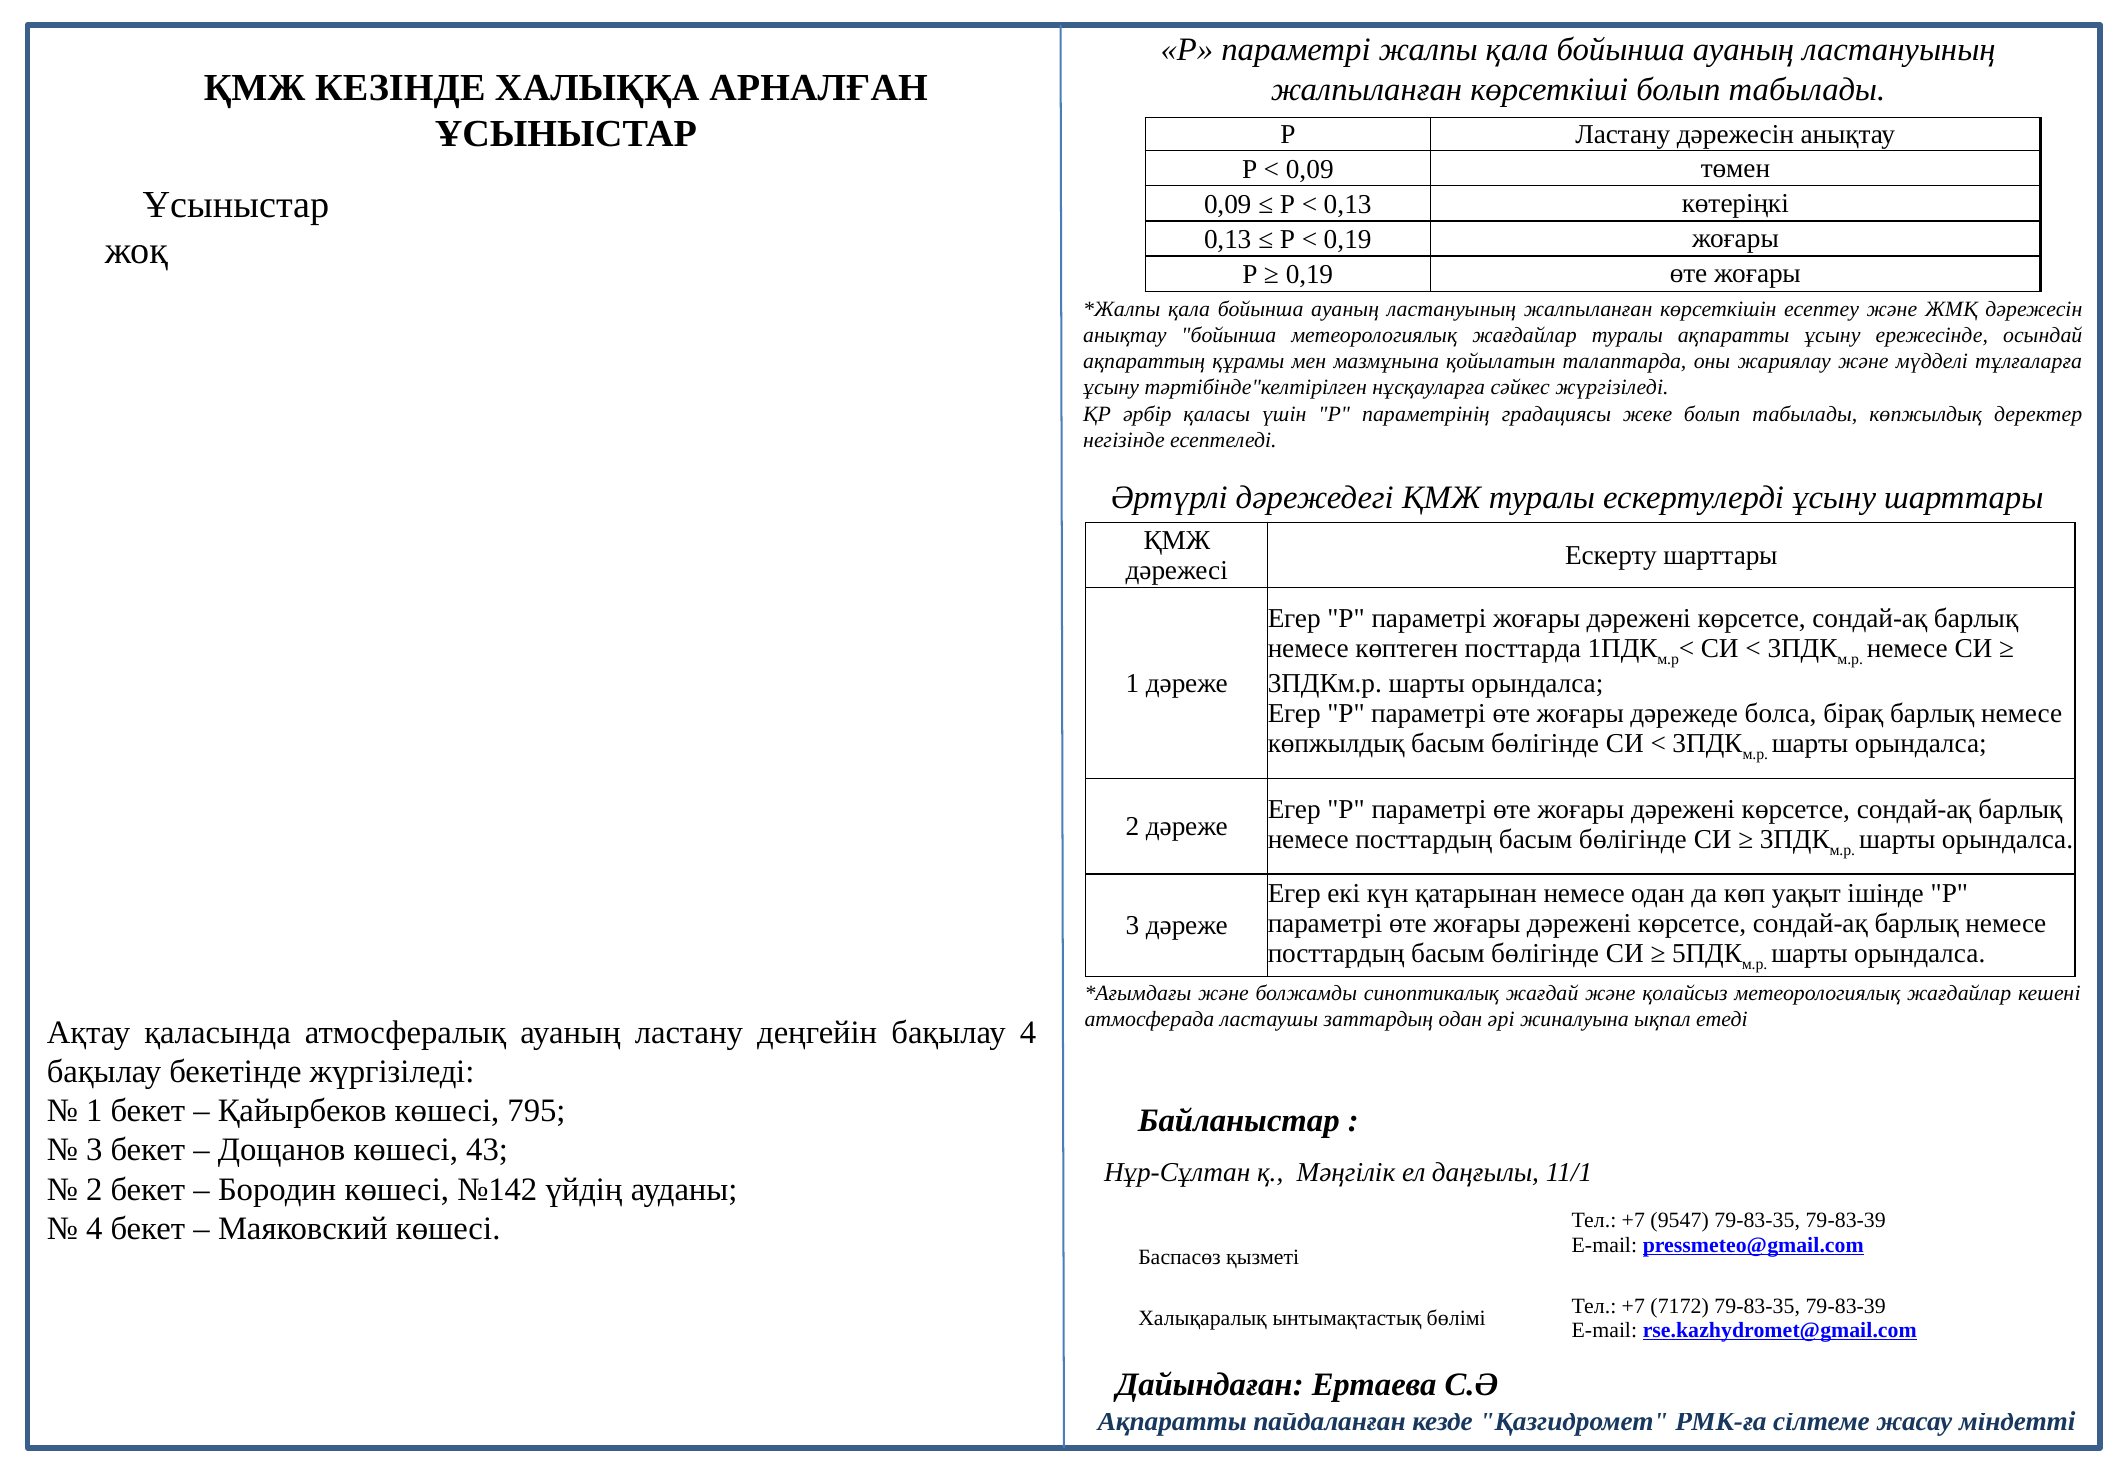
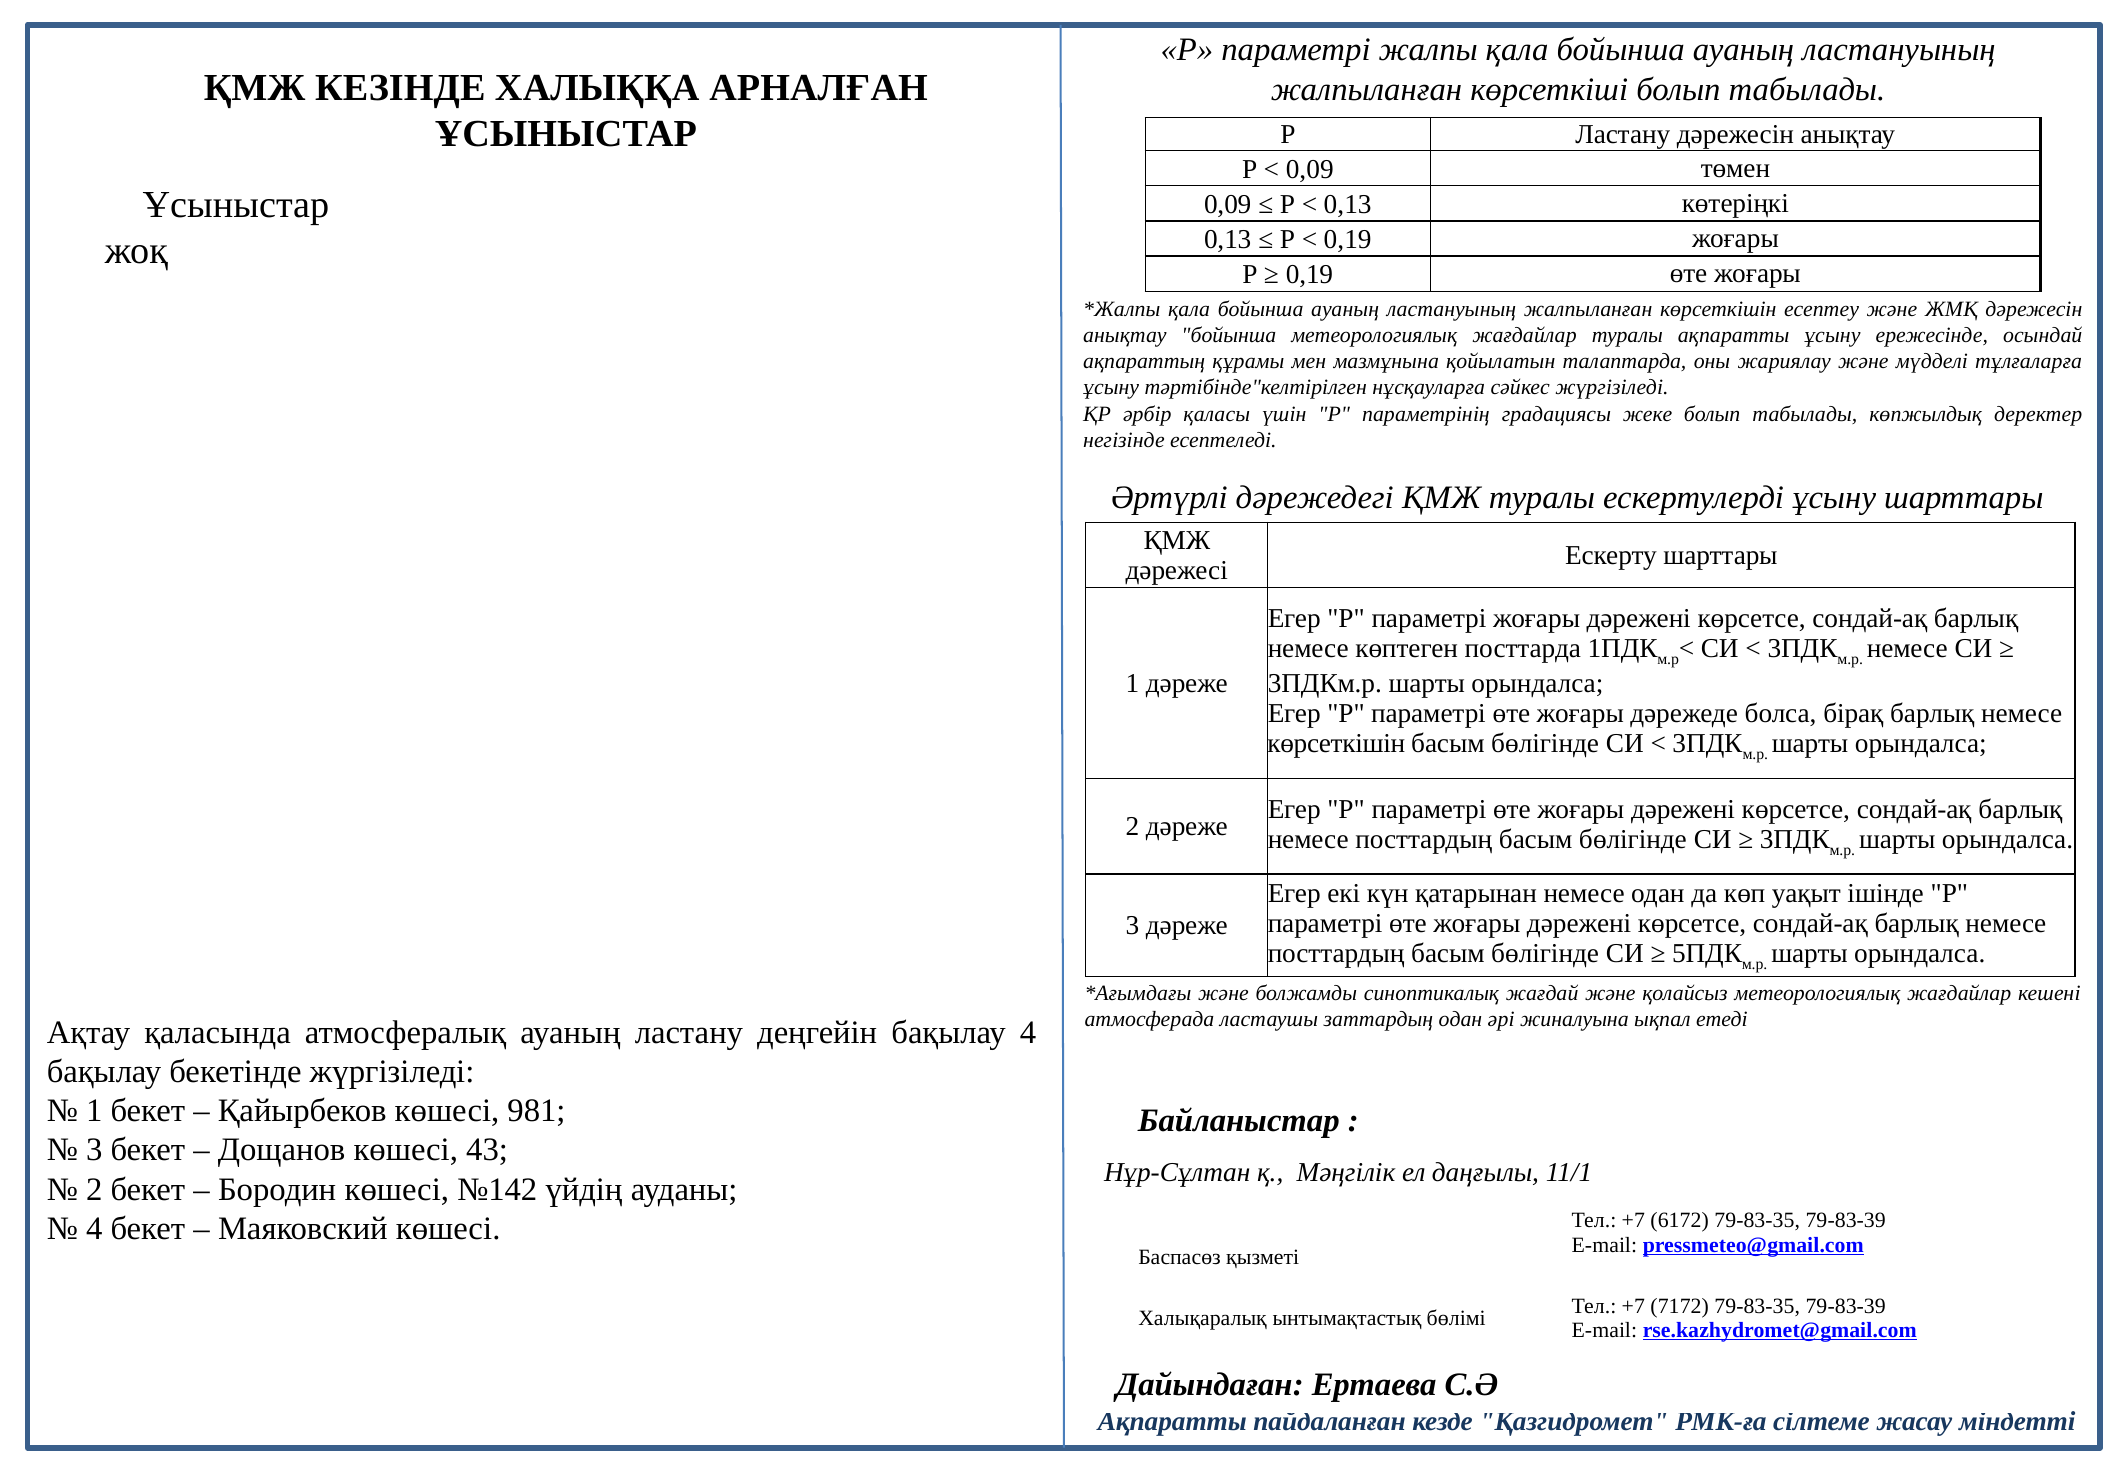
көпжылдық: көпжылдық -> көрсеткішін (1336, 744)
795: 795 -> 981 (537, 1111)
9547: 9547 -> 6172 (1680, 1221)
